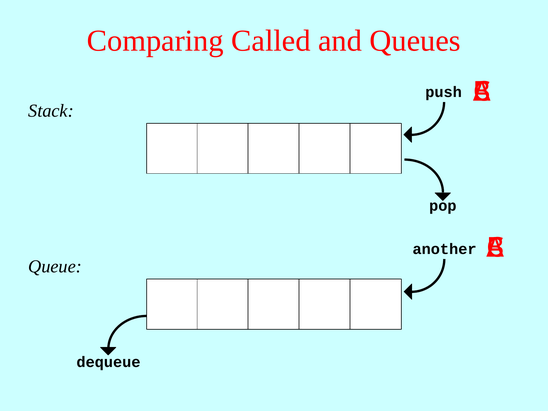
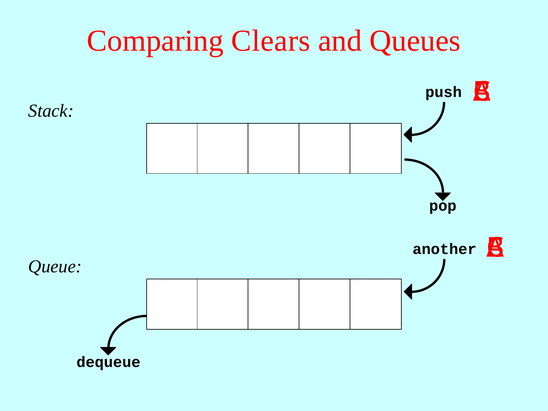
Called: Called -> Clears (271, 41)
